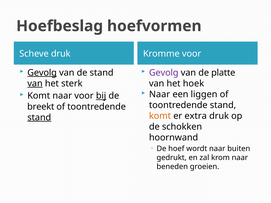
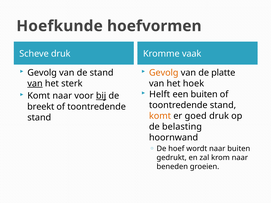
Hoefbeslag: Hoefbeslag -> Hoefkunde (60, 26)
Kromme voor: voor -> vaak (192, 54)
Gevolg underline: present -> none (42, 73)
Gevolg colour: purple -> orange (164, 73)
Naar: Naar -> Helft (160, 94)
een liggen: liggen -> buiten (204, 94)
extra: extra -> goed (196, 116)
stand underline: present -> none (39, 118)
schokken: schokken -> belasting (182, 127)
